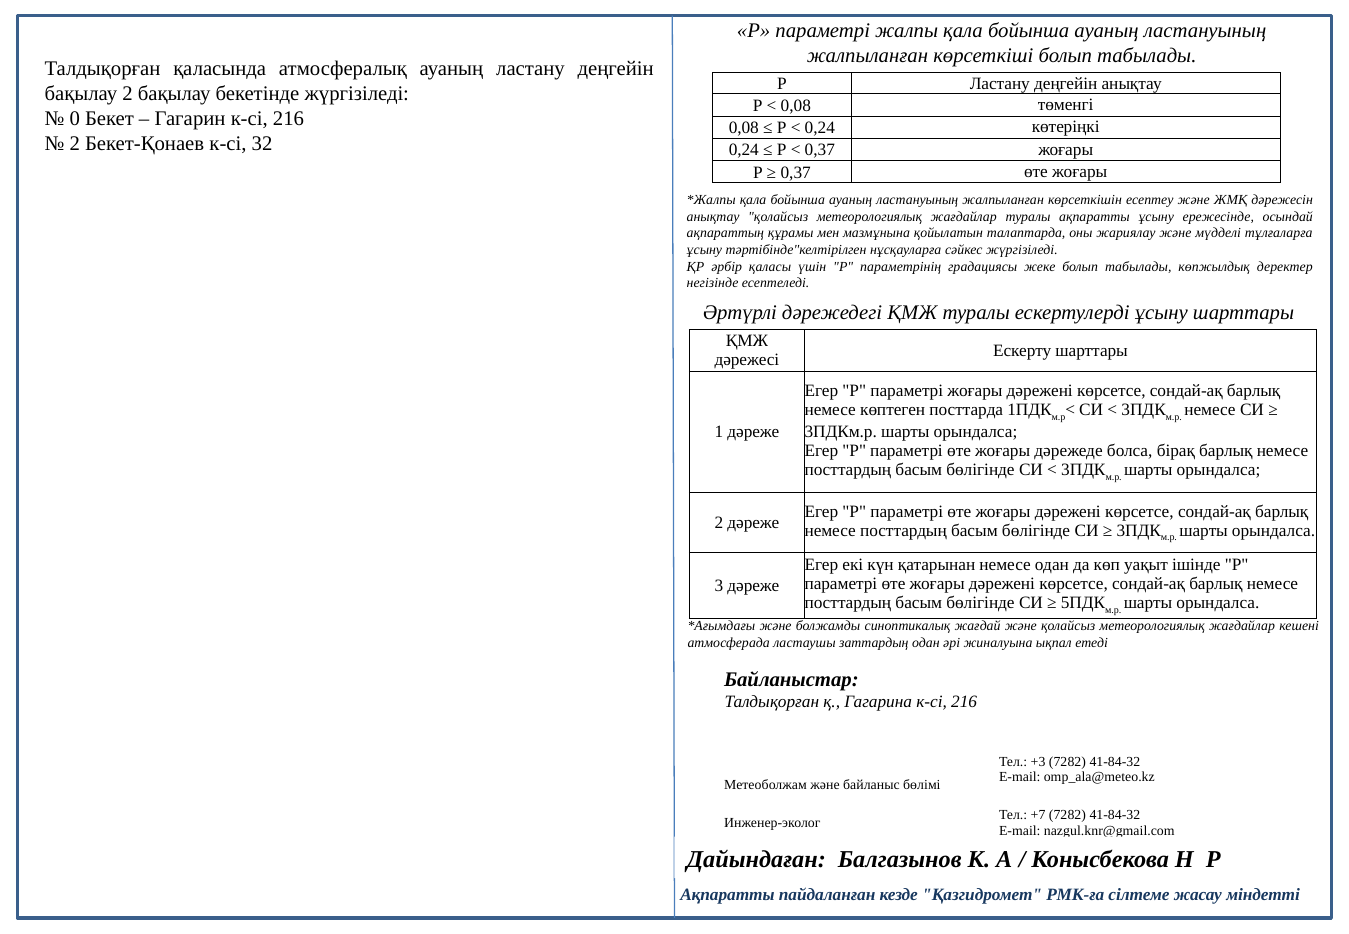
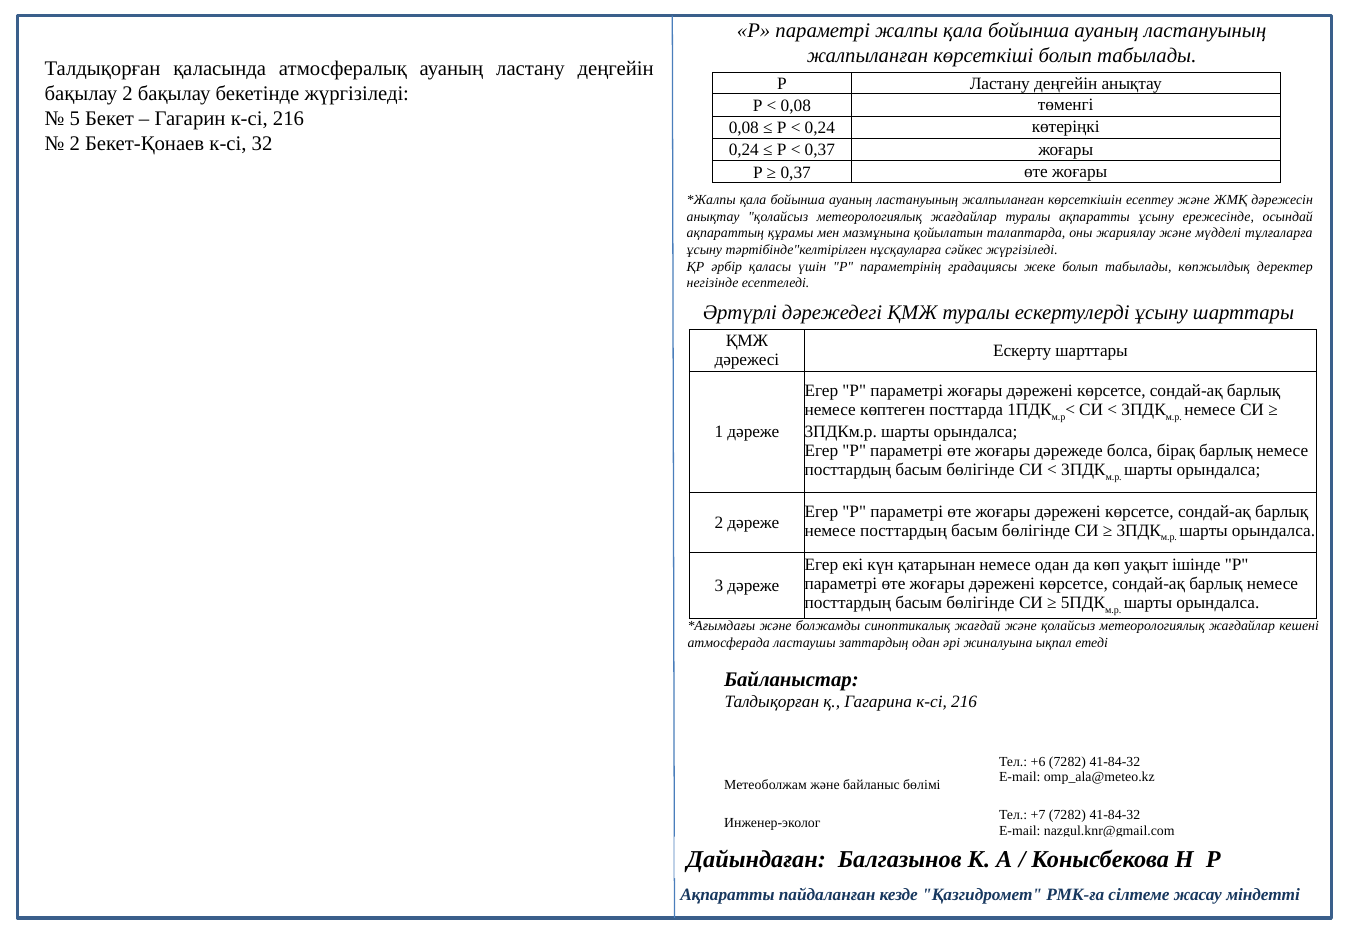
0: 0 -> 5 (75, 118)
+3: +3 -> +6 (1038, 761)
